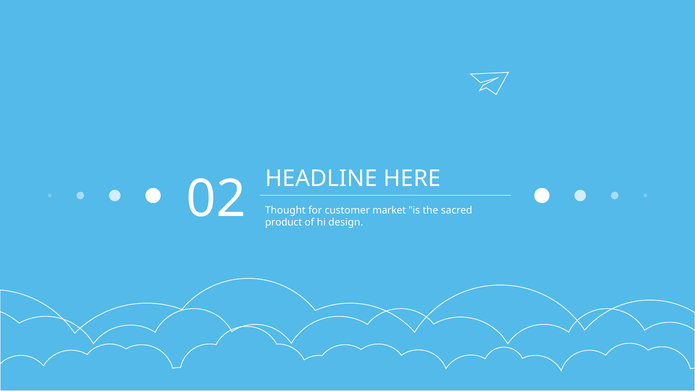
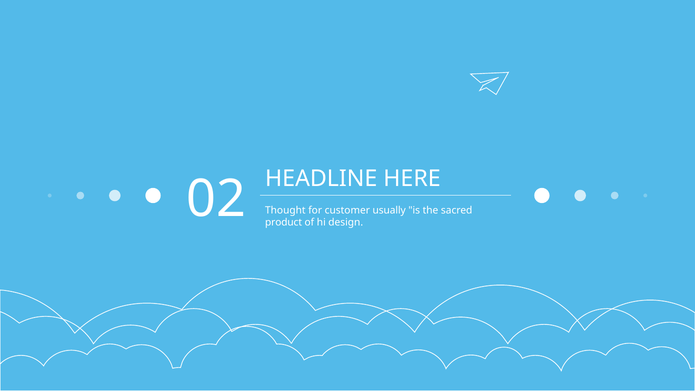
market: market -> usually (389, 210)
